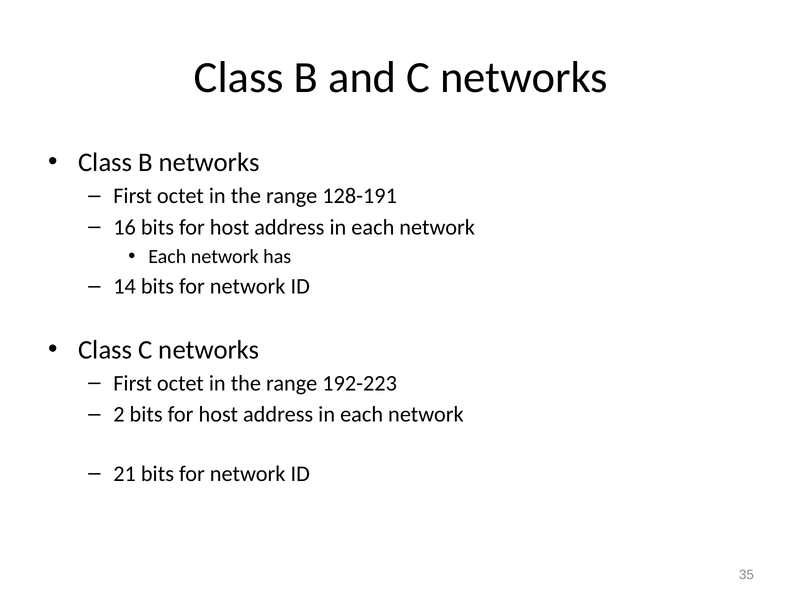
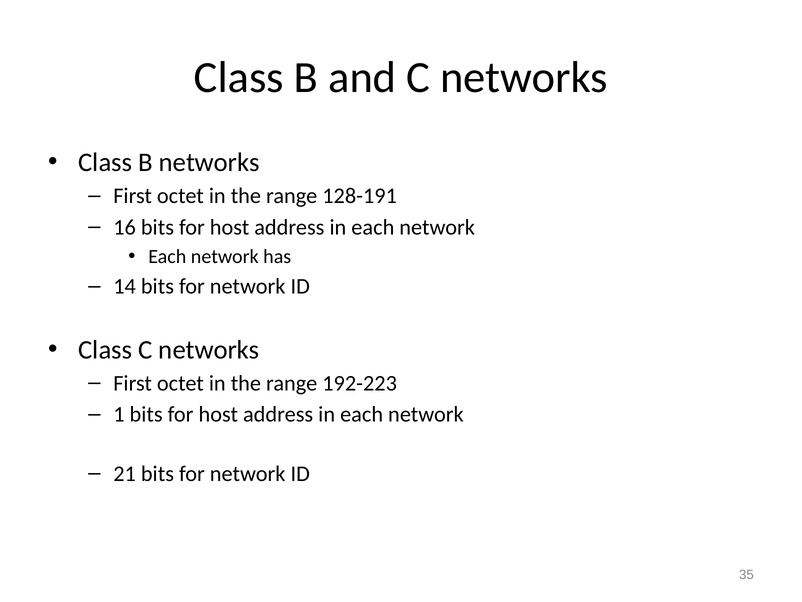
2: 2 -> 1 (119, 414)
